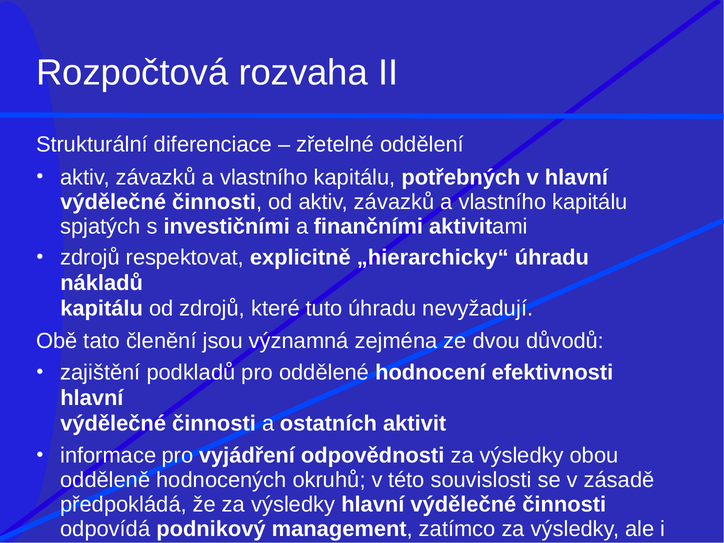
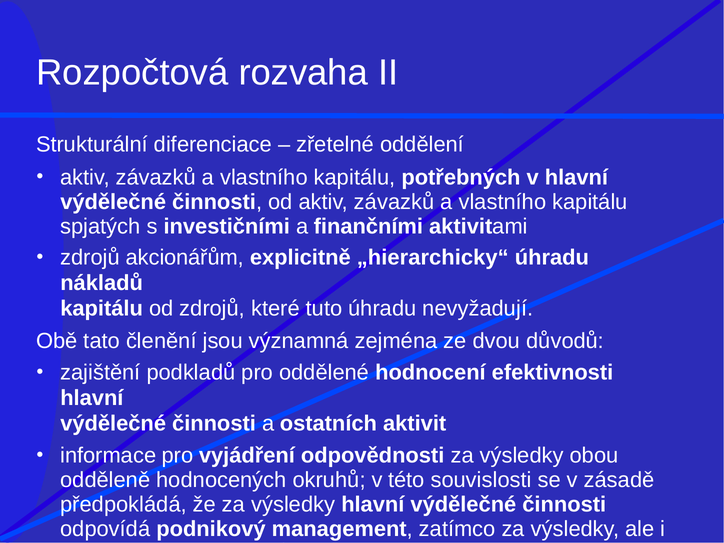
respektovat: respektovat -> akcionářům (185, 258)
